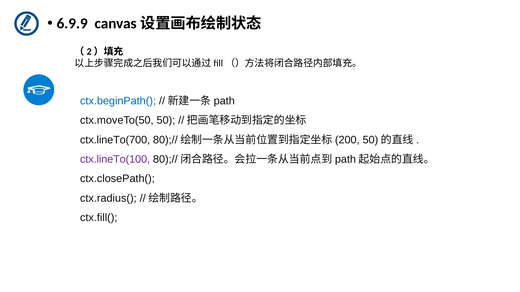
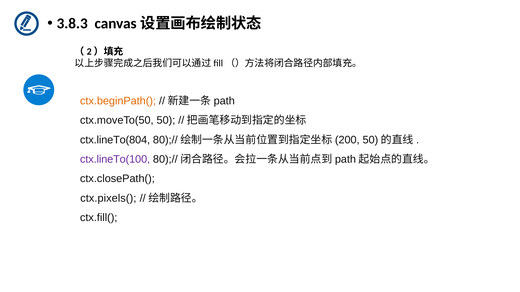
6.9.9: 6.9.9 -> 3.8.3 (72, 23)
ctx.beginPath( colour: blue -> orange (118, 101)
ctx.lineTo(700: ctx.lineTo(700 -> ctx.lineTo(804 (115, 140)
ctx.radius(: ctx.radius( -> ctx.pixels( (108, 199)
